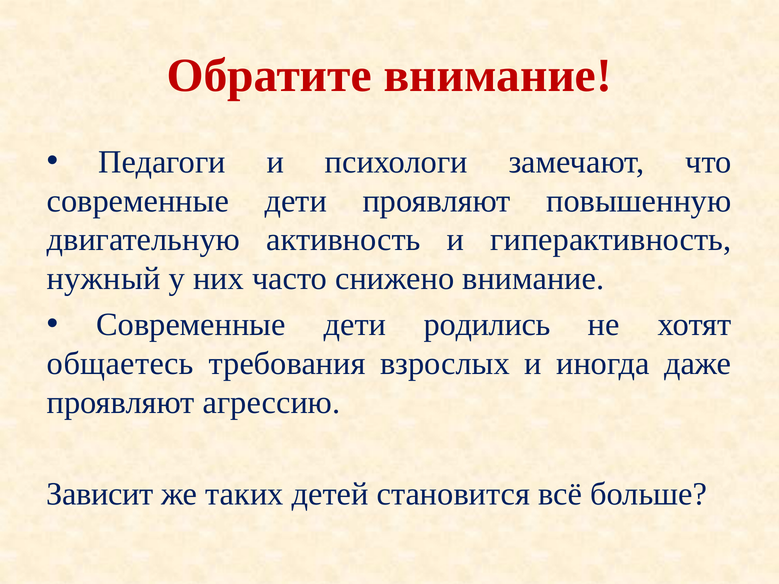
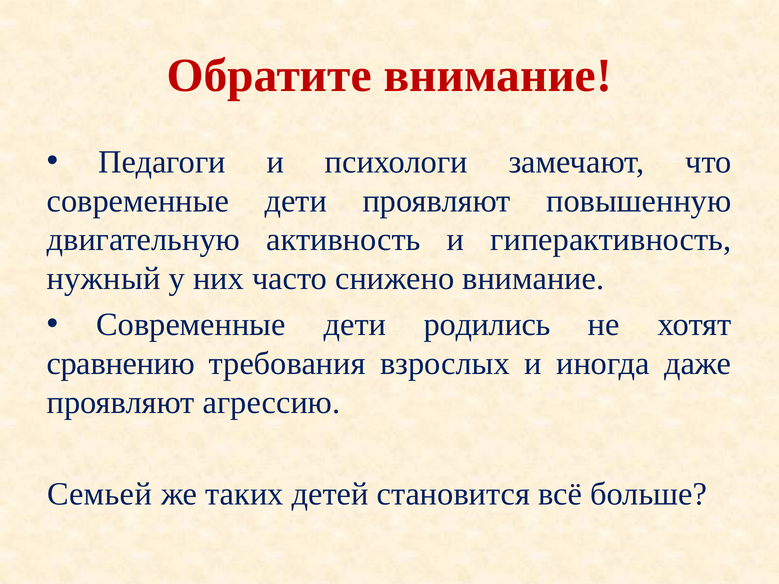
общаетесь: общаетесь -> сравнению (121, 364)
Зависит: Зависит -> Семьей (100, 494)
